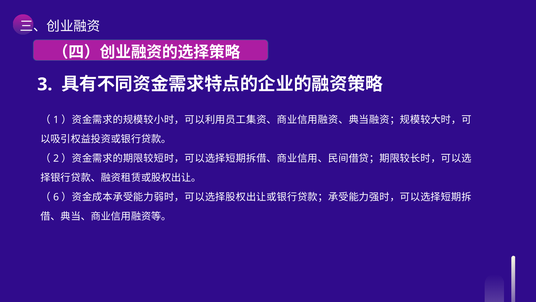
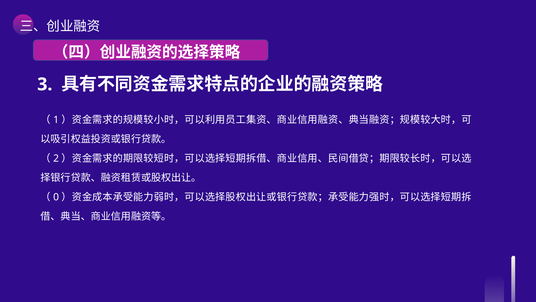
6: 6 -> 0 (56, 197)
